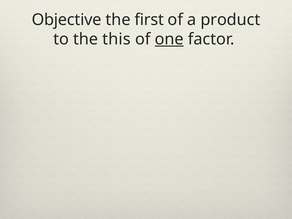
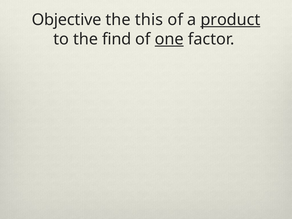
first: first -> this (149, 20)
product underline: none -> present (230, 20)
this: this -> find (117, 39)
